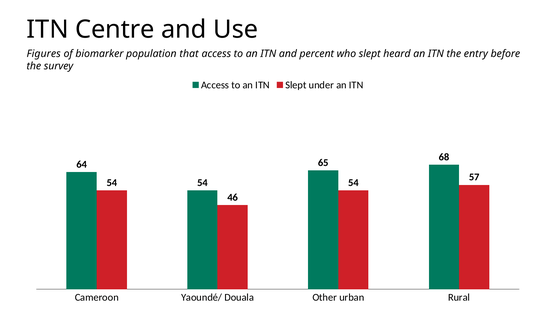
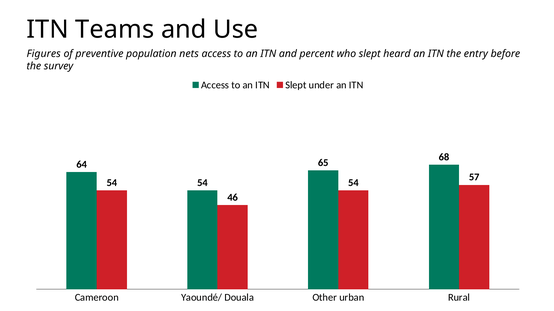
Centre: Centre -> Teams (115, 30)
biomarker: biomarker -> preventive (99, 54)
that: that -> nets (189, 54)
